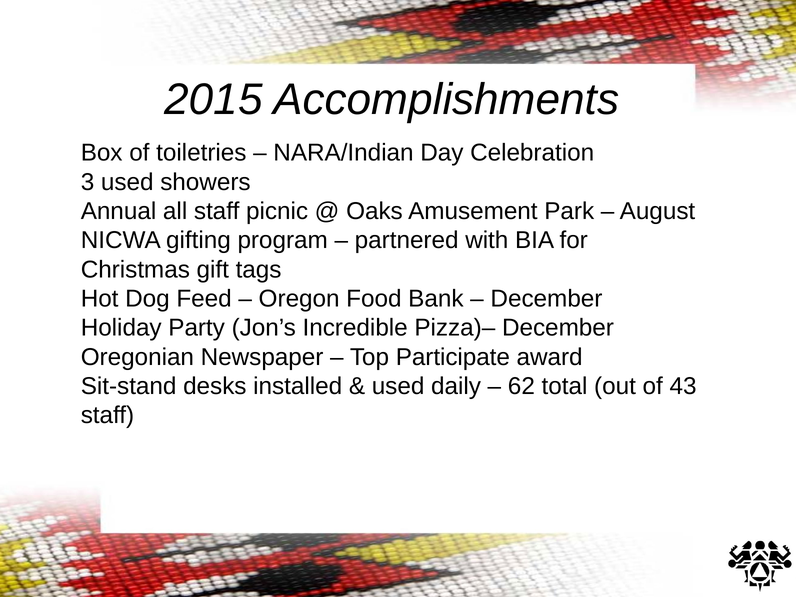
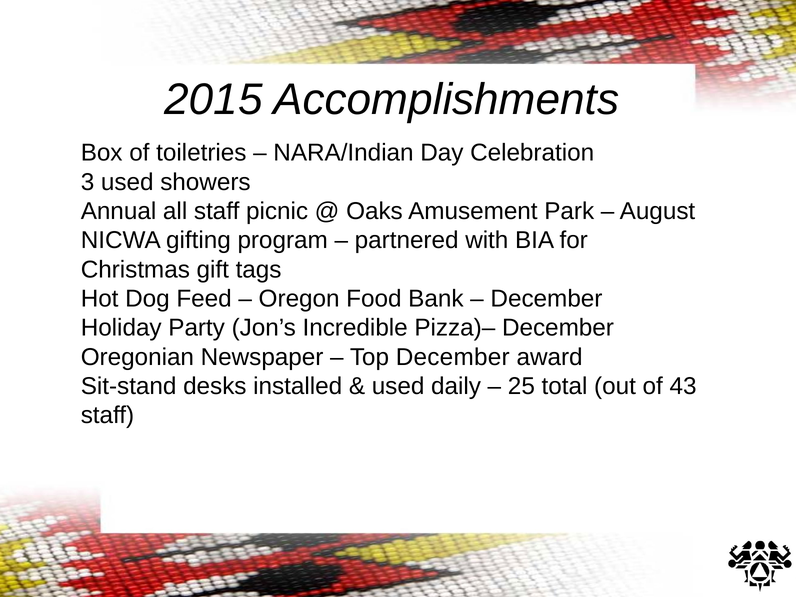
Top Participate: Participate -> December (453, 357)
62: 62 -> 25 (521, 386)
